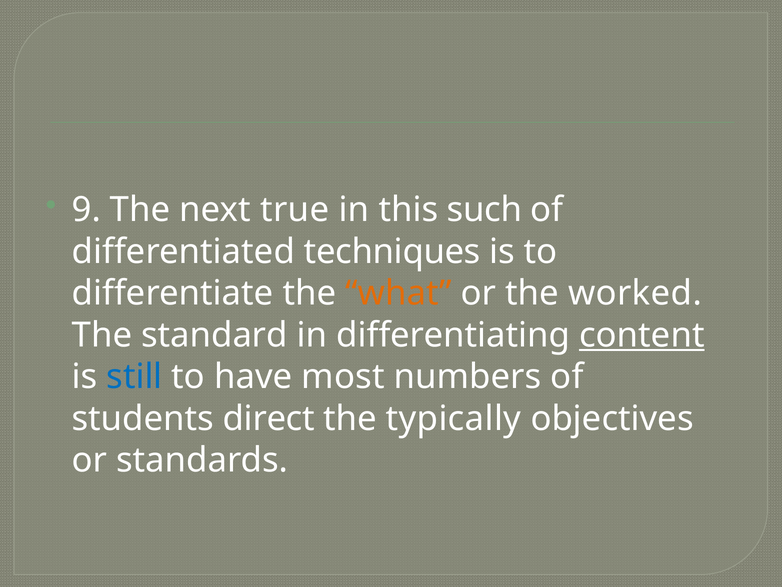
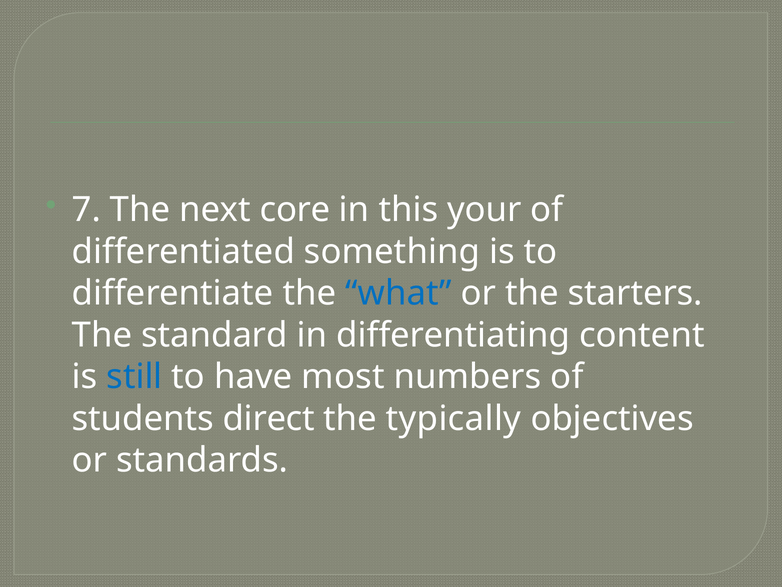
9: 9 -> 7 (86, 210)
true: true -> core (295, 210)
such: such -> your (484, 210)
techniques: techniques -> something (392, 251)
what colour: orange -> blue (398, 293)
worked: worked -> starters (635, 293)
content underline: present -> none (642, 335)
